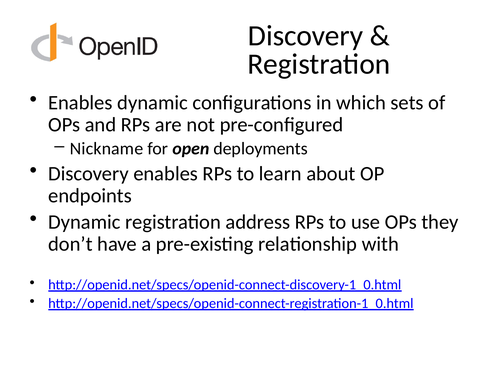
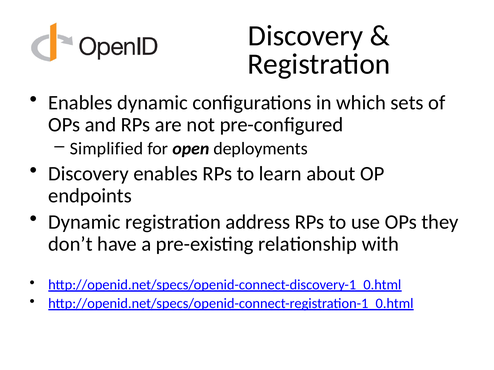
Nickname: Nickname -> Simplified (106, 149)
